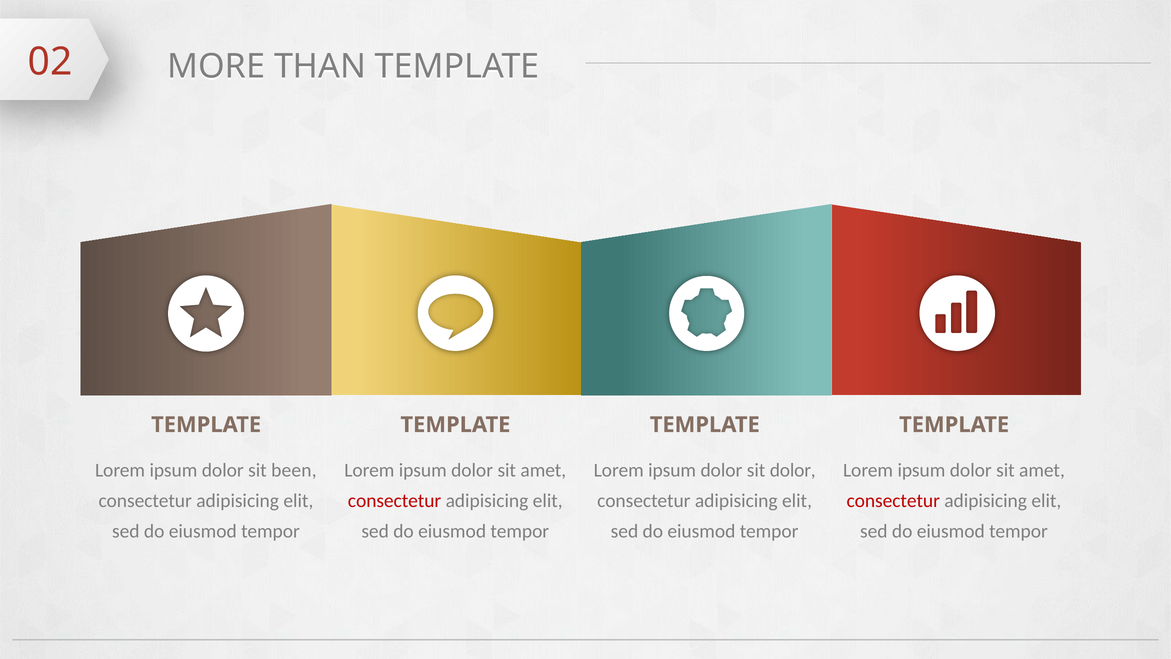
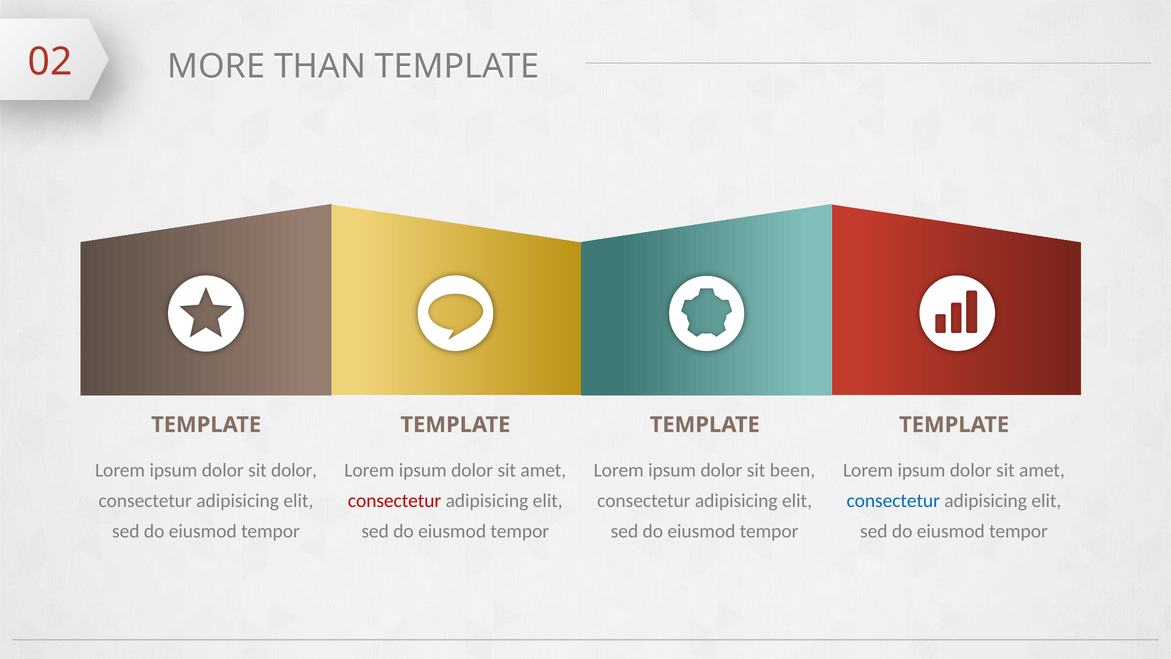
sit been: been -> dolor (294, 470)
sit dolor: dolor -> been (793, 470)
consectetur colour: red -> blue (893, 500)
